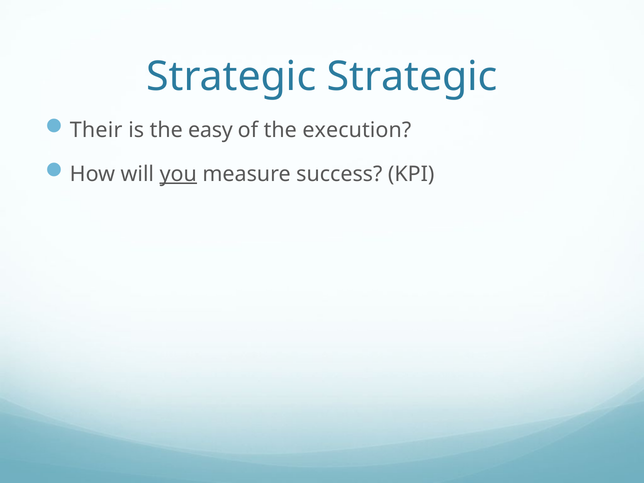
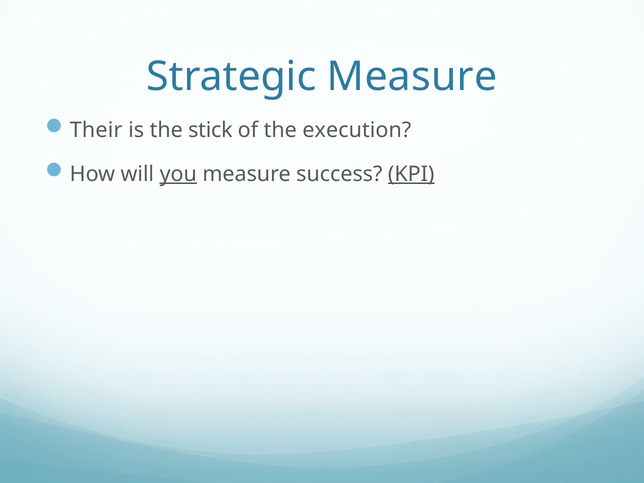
Strategic Strategic: Strategic -> Measure (412, 77)
easy: easy -> stick (210, 130)
KPI underline: none -> present (411, 174)
